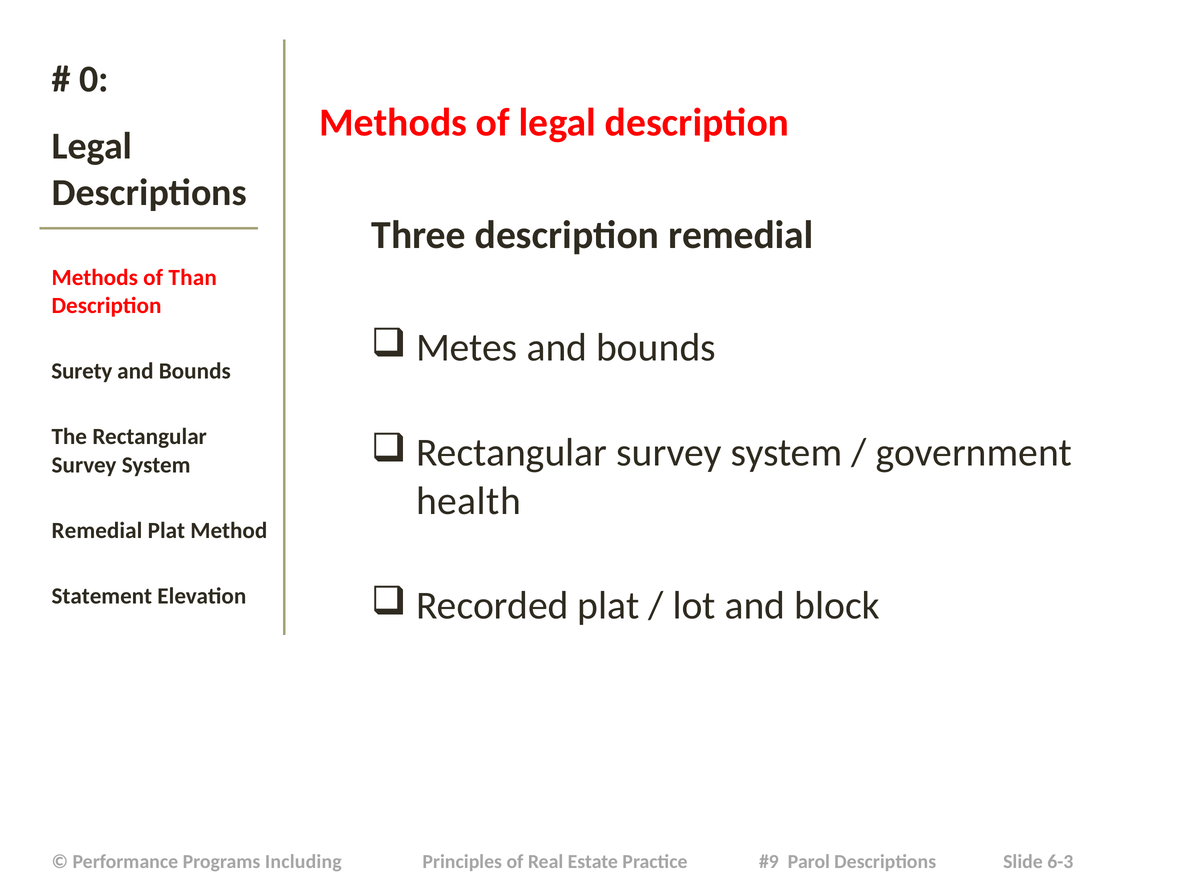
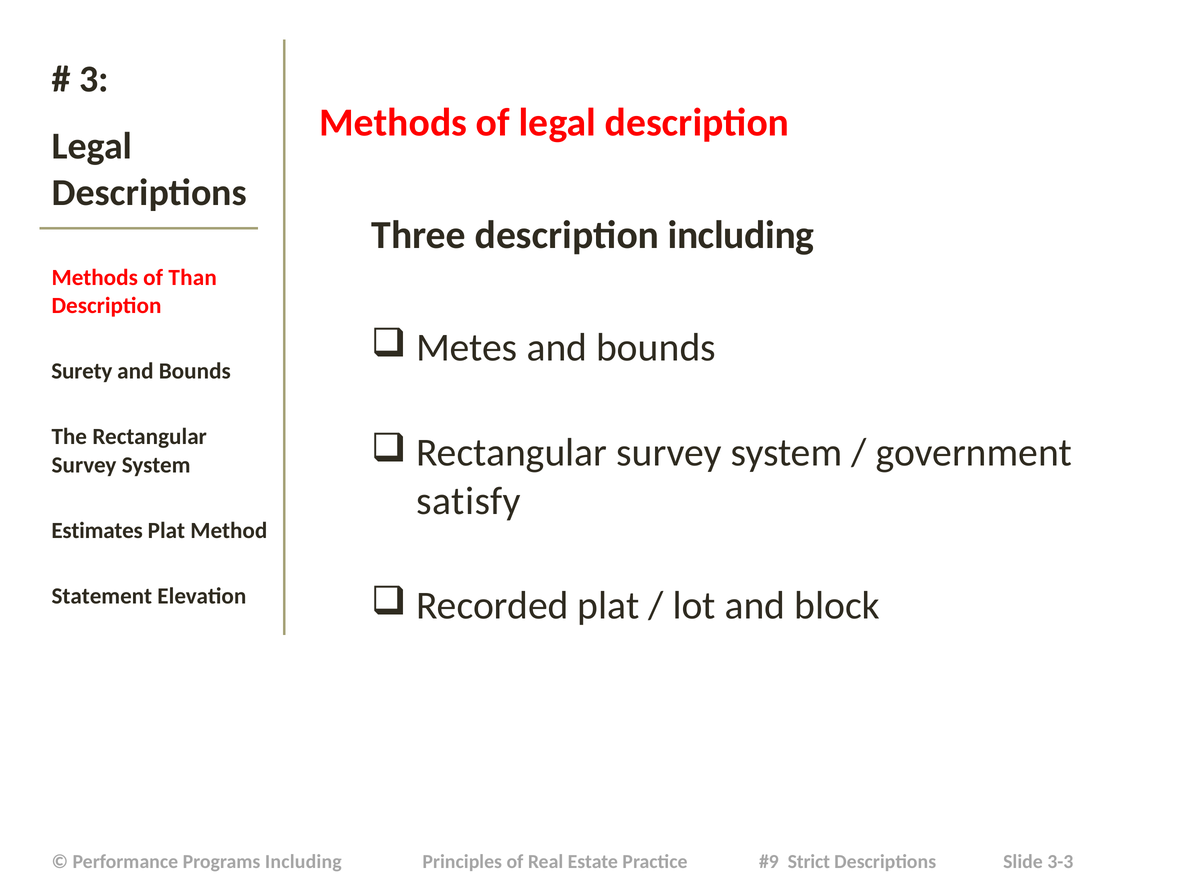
0: 0 -> 3 (94, 79)
description remedial: remedial -> including (741, 235)
health: health -> satisfy (469, 501)
Remedial: Remedial -> Estimates (97, 530)
Parol: Parol -> Strict (809, 861)
6-3: 6-3 -> 3-3 (1060, 861)
